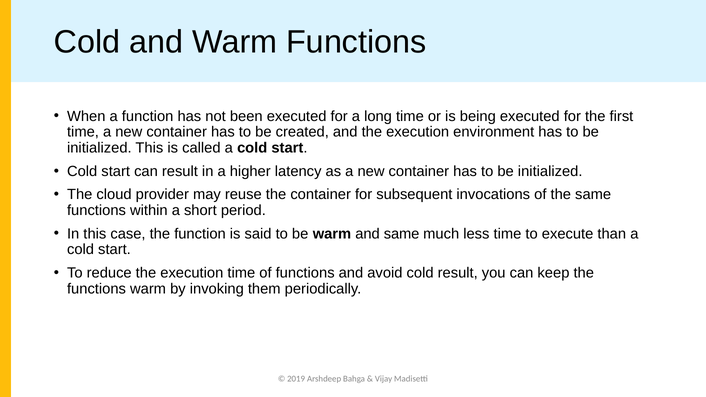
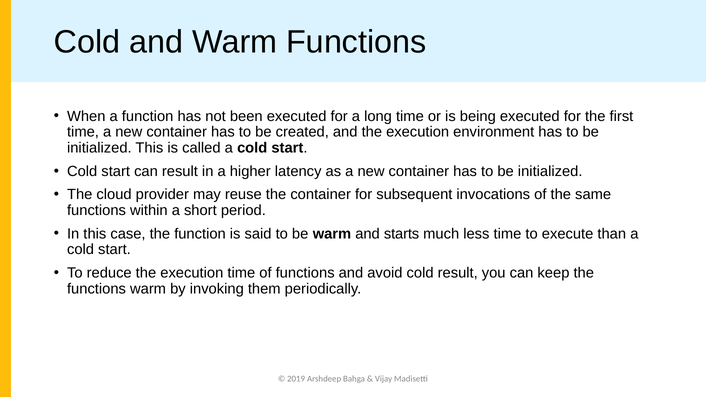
and same: same -> starts (402, 234)
